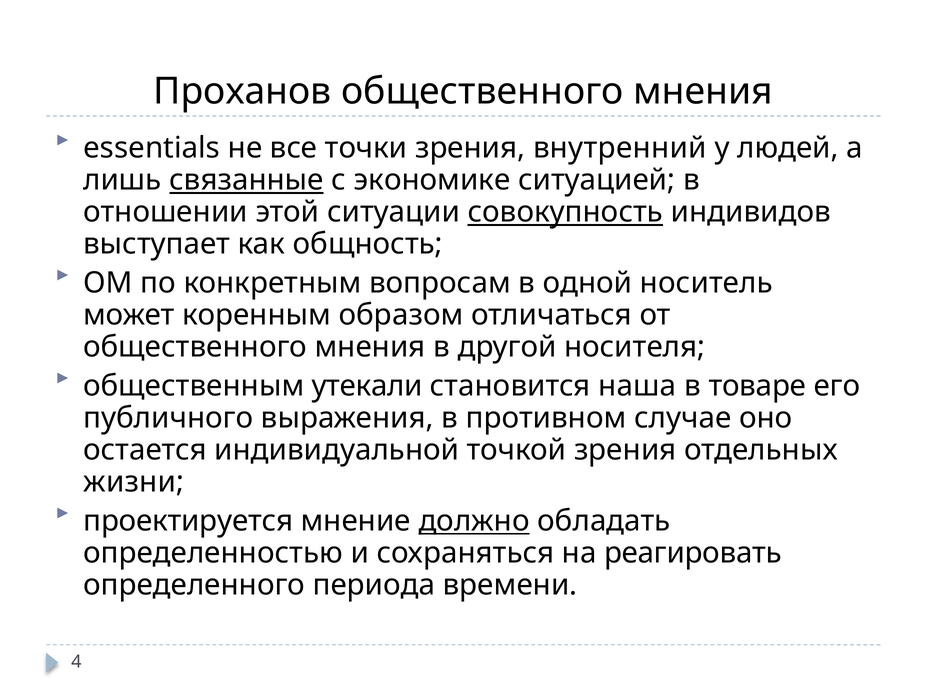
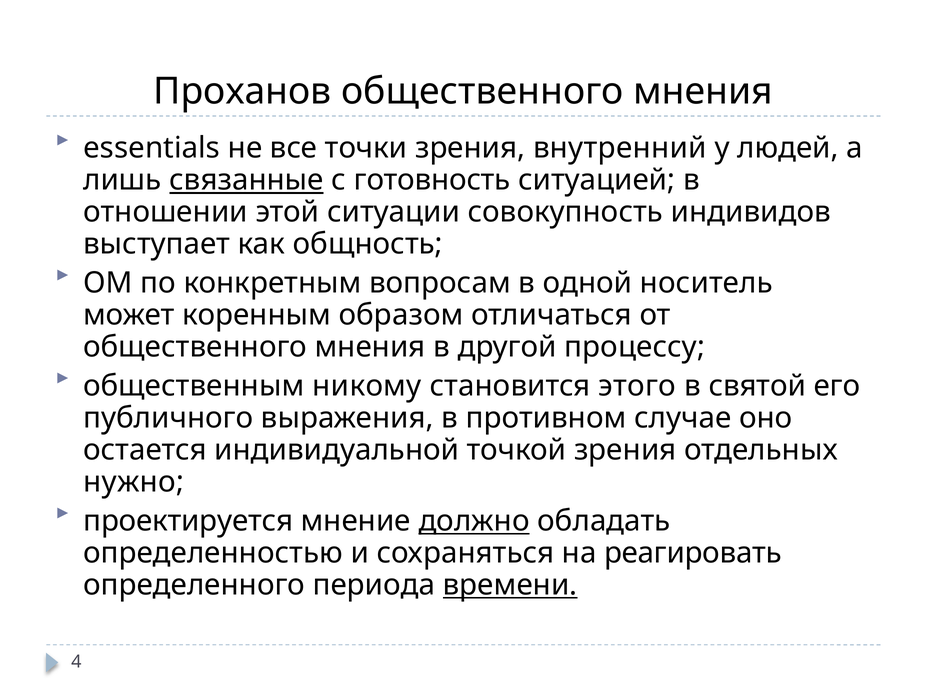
экономике: экономике -> готовность (432, 180)
совокупность underline: present -> none (565, 212)
носителя: носителя -> процессу (635, 347)
утекали: утекали -> никому (367, 386)
наша: наша -> этого (637, 386)
товаре: товаре -> святой (757, 386)
жизни: жизни -> нужно (134, 482)
времени underline: none -> present (510, 584)
